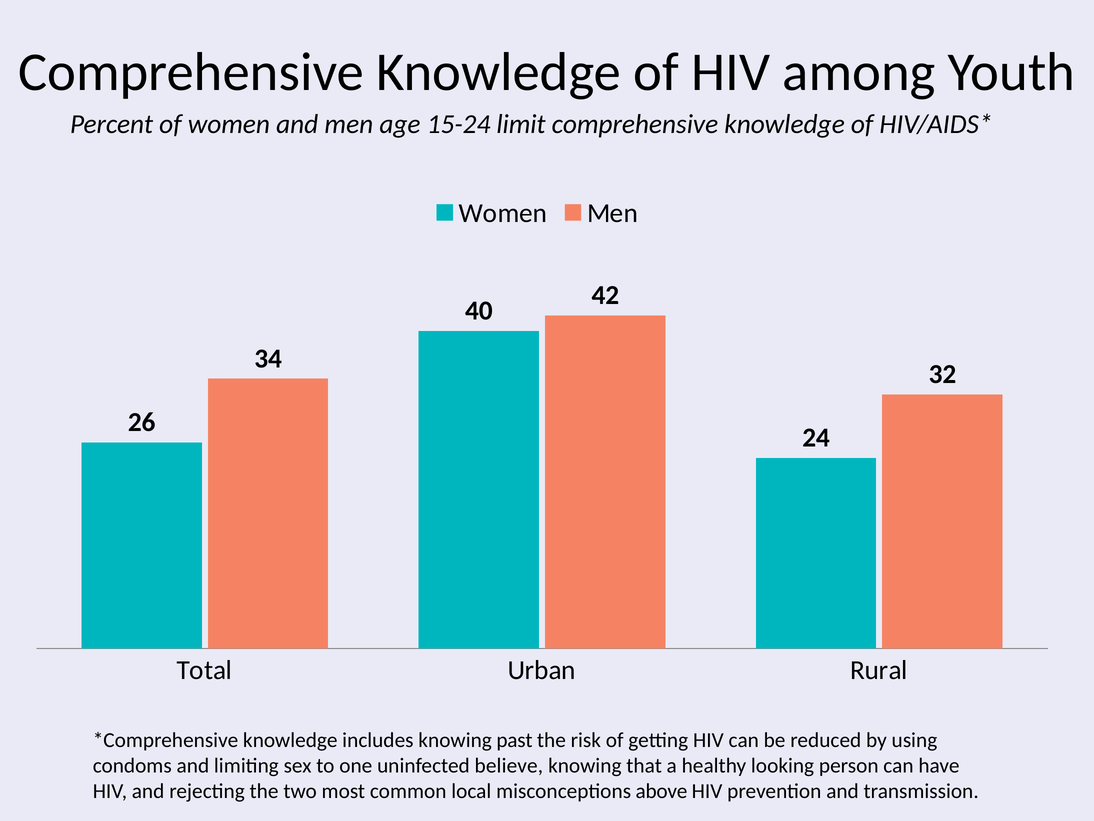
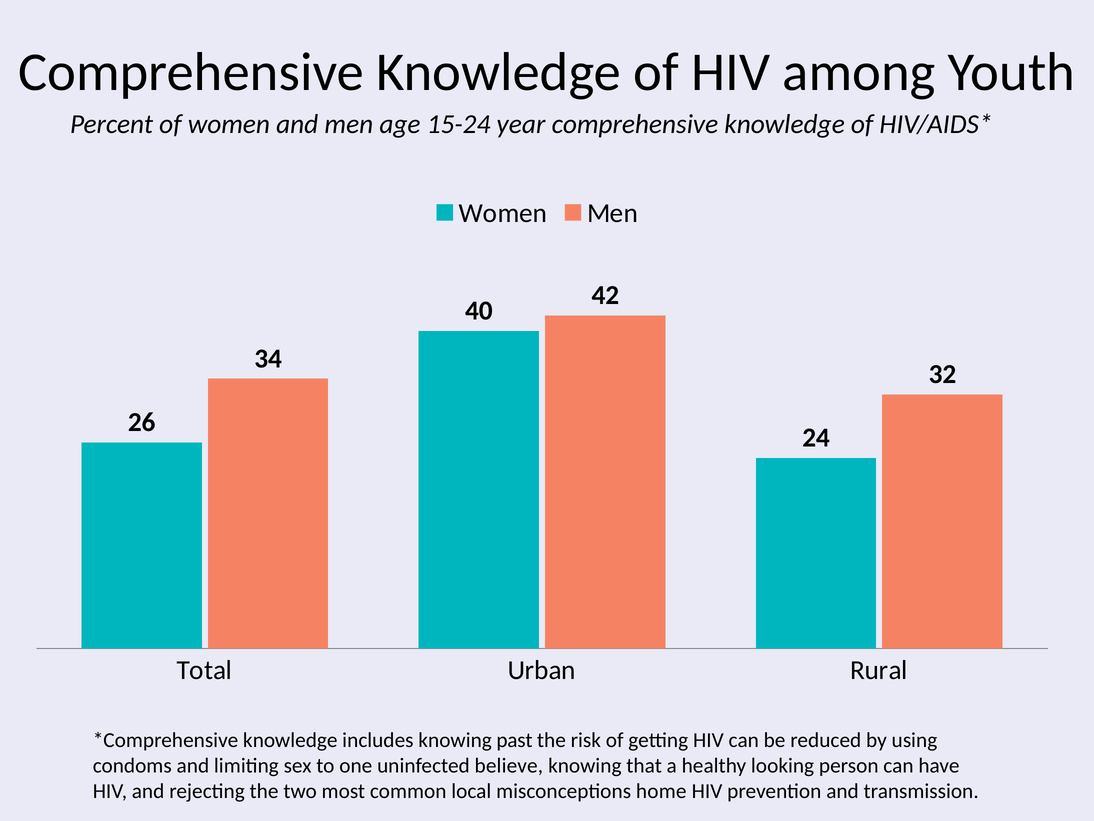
limit: limit -> year (521, 124)
above: above -> home (661, 791)
